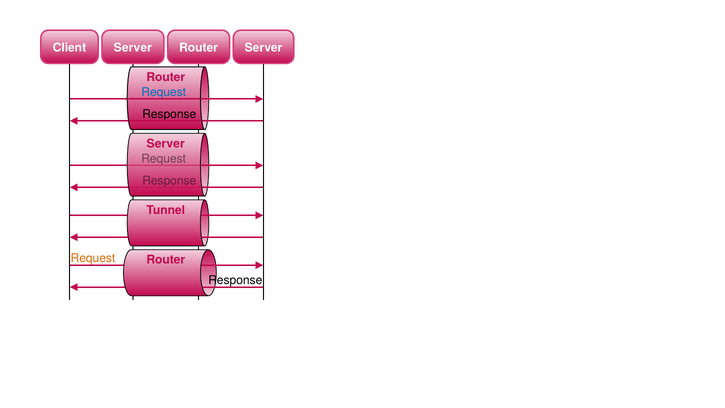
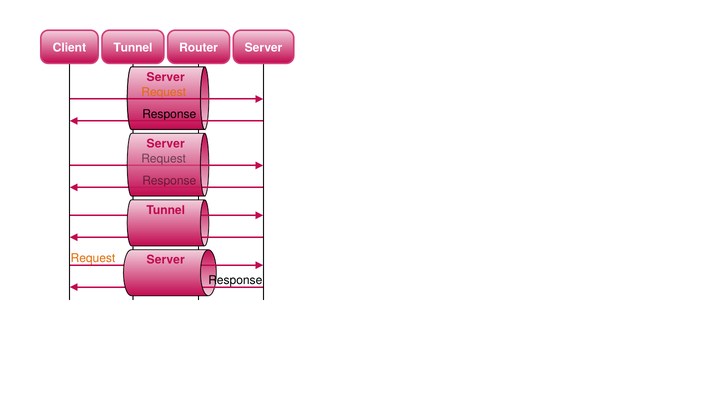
Client Server: Server -> Tunnel (133, 48)
Router: Router -> Server (166, 77)
Request colour: blue -> orange (164, 92)
Router: Router -> Server (166, 260)
